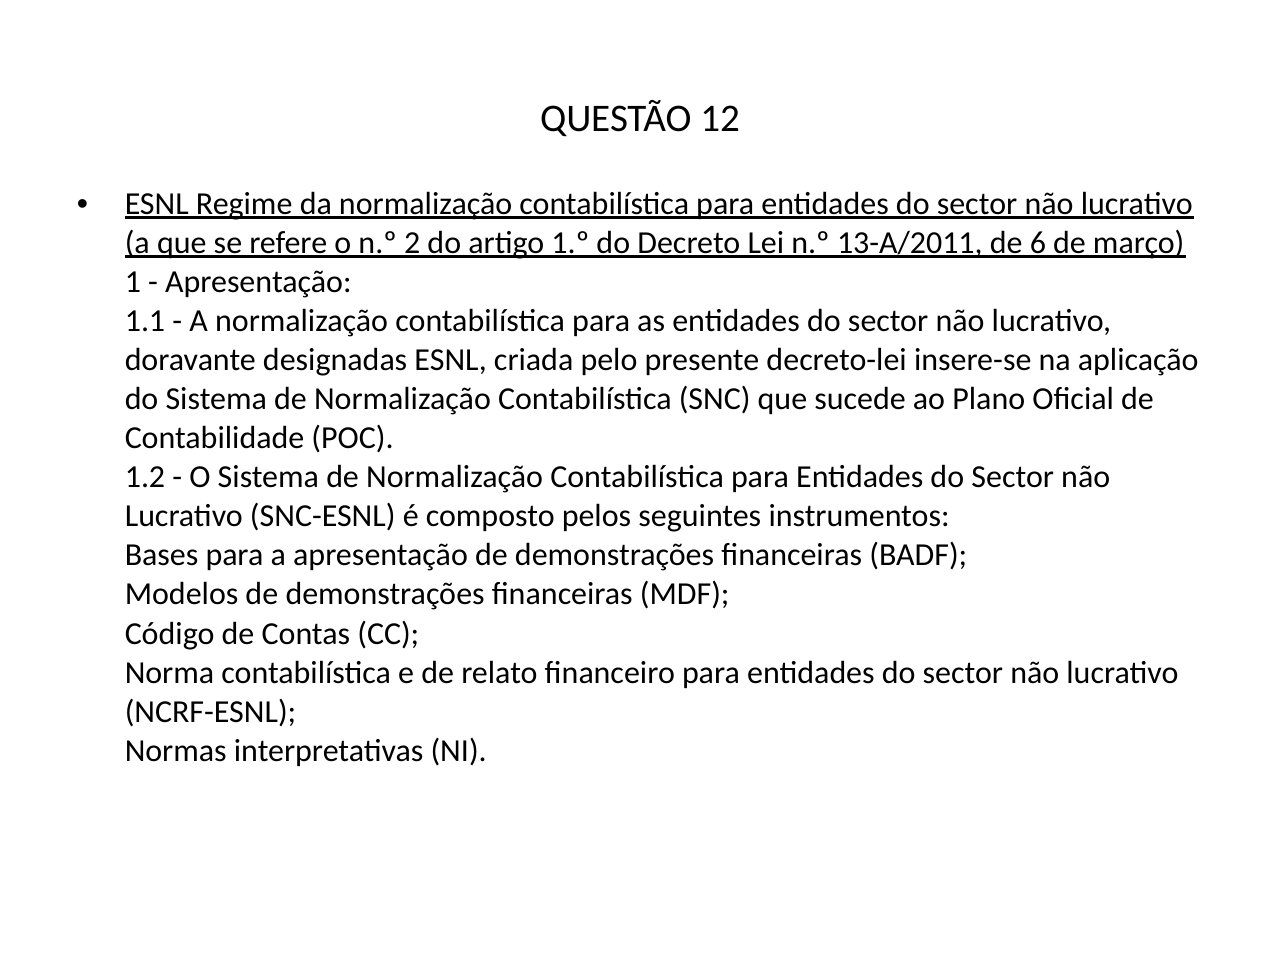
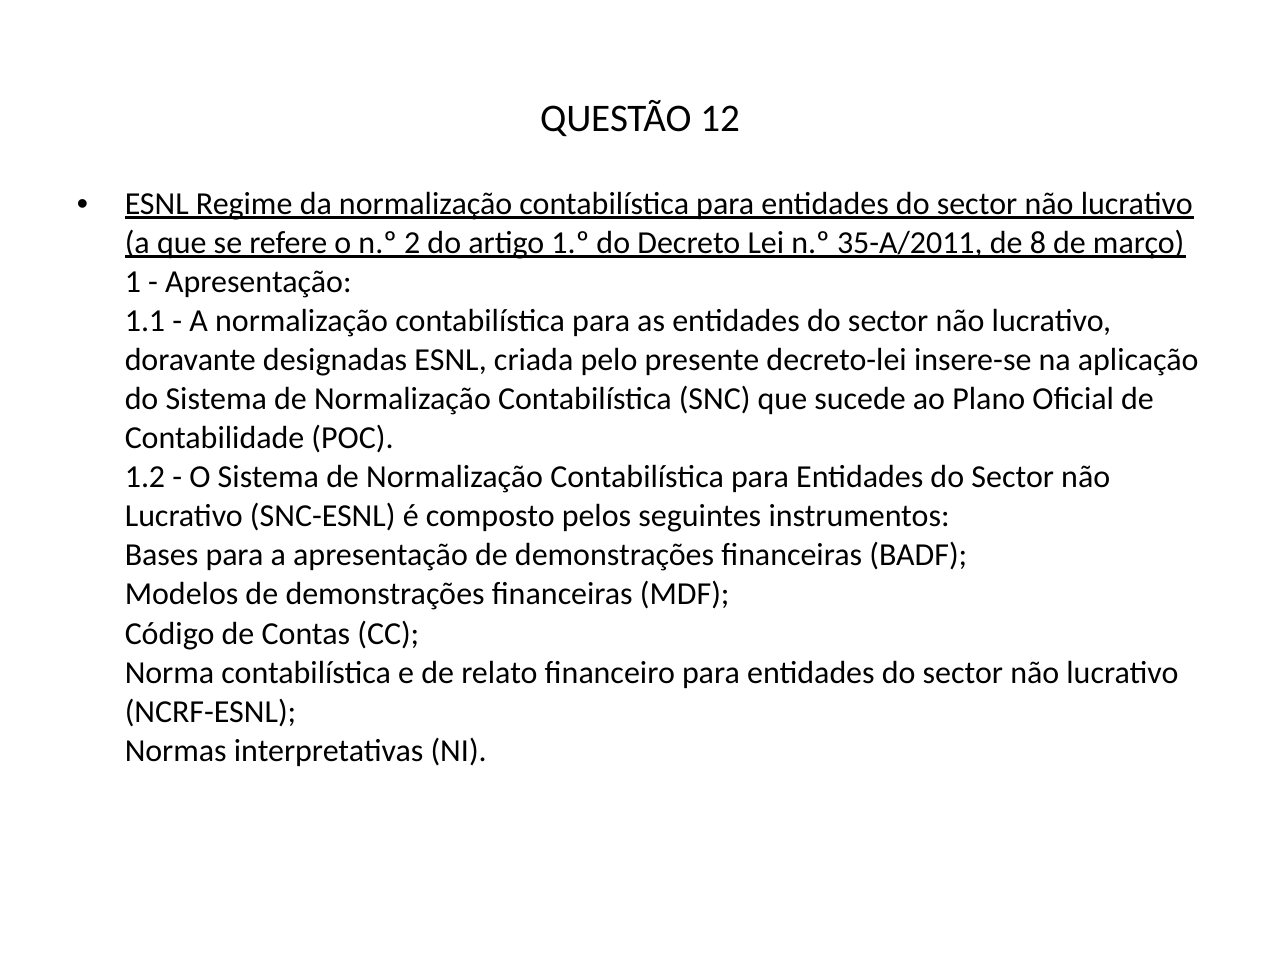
13-A/2011: 13-A/2011 -> 35-A/2011 (910, 243)
6: 6 -> 8 (1038, 243)
